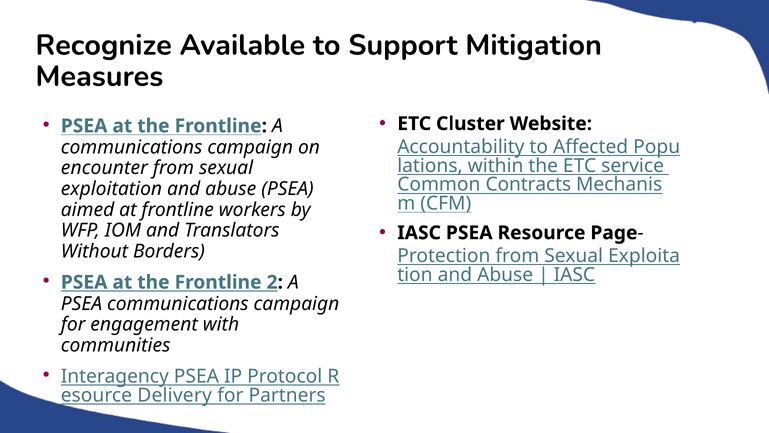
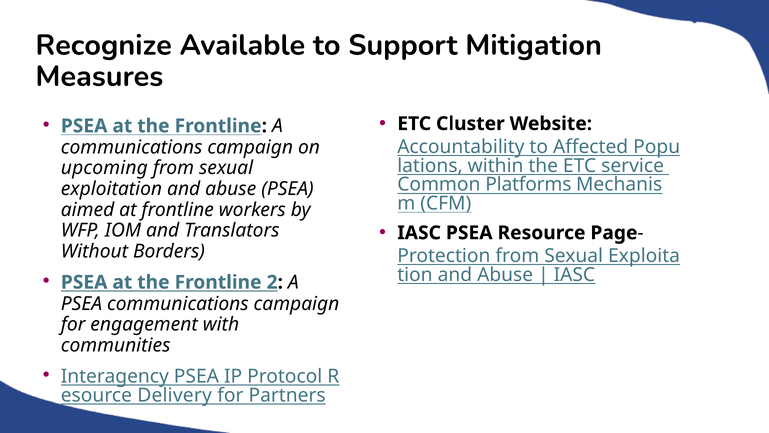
encounter: encounter -> upcoming (104, 168)
Contracts: Contracts -> Platforms (528, 184)
